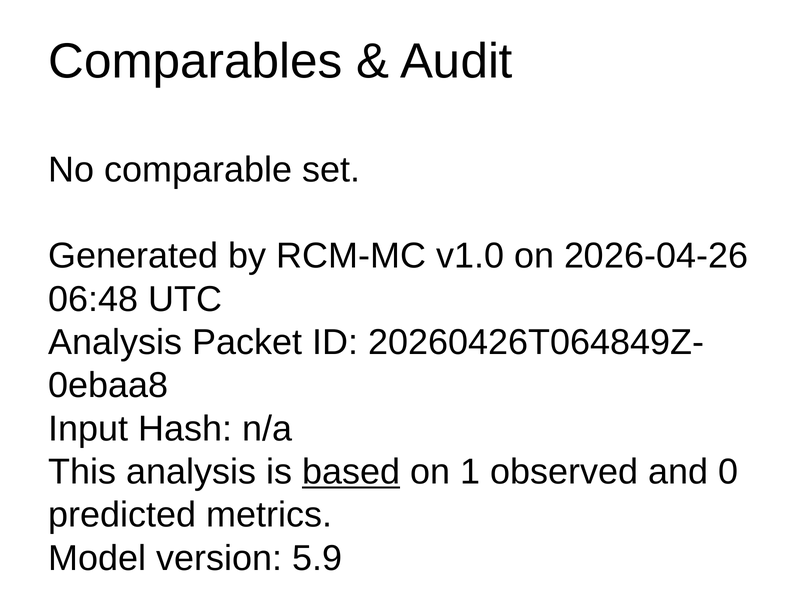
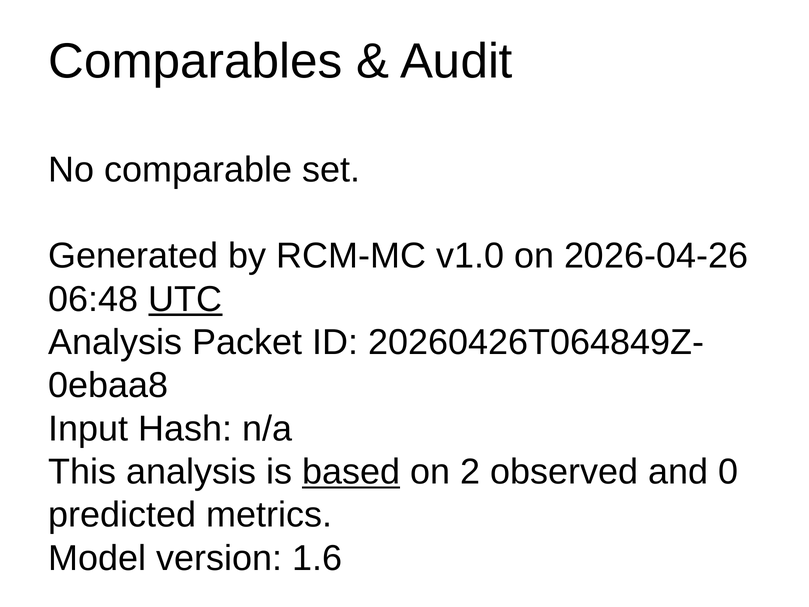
UTC underline: none -> present (185, 299)
1: 1 -> 2 (470, 472)
5.9: 5.9 -> 1.6 (317, 558)
